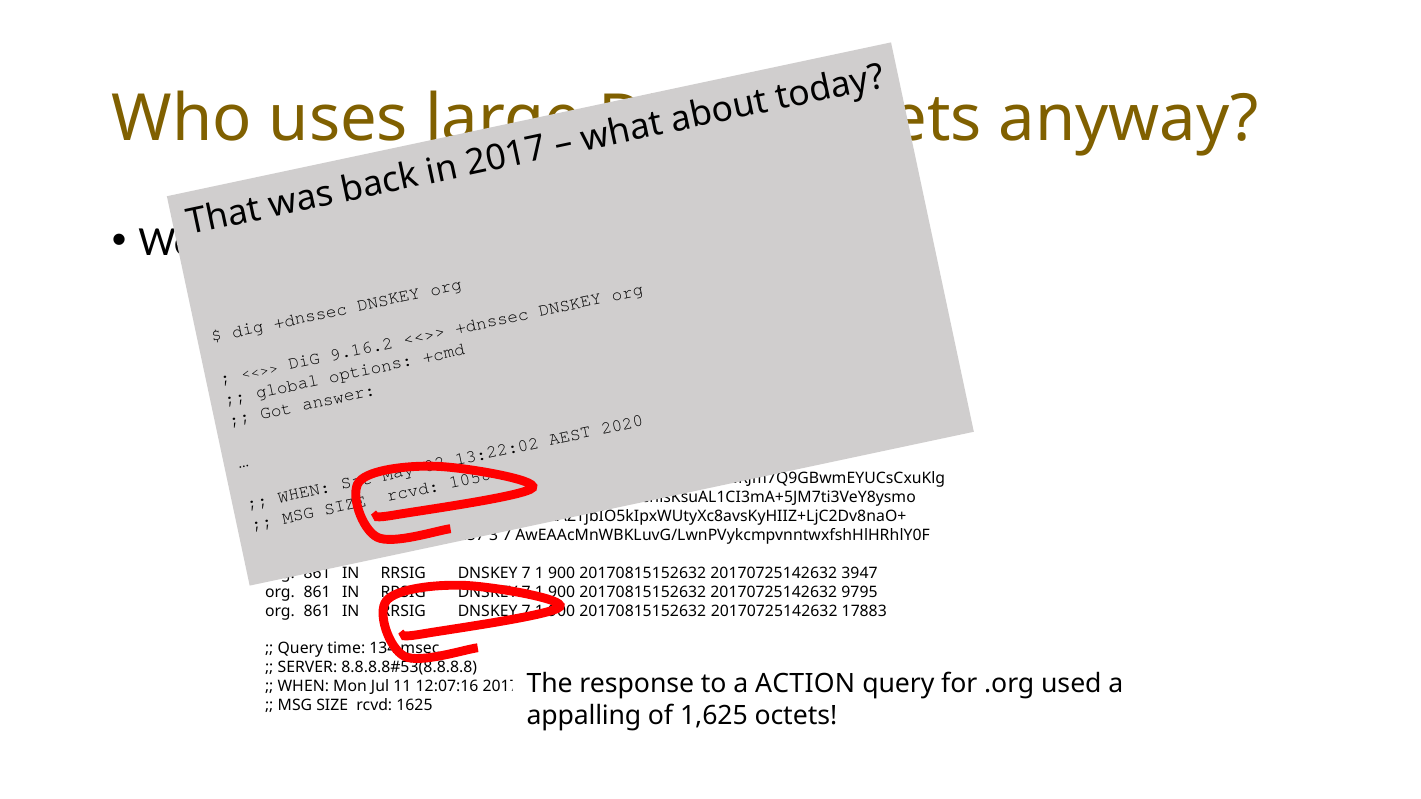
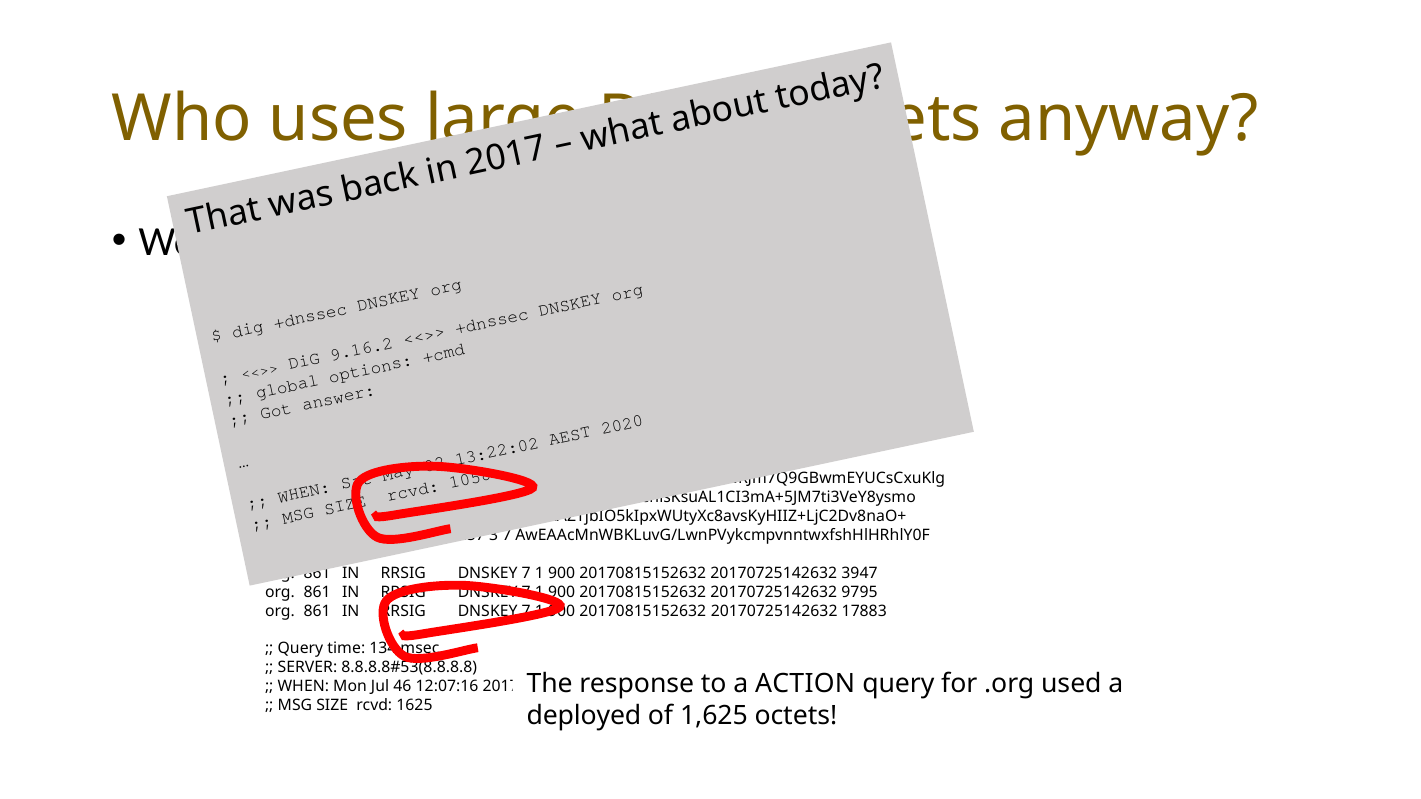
11: 11 -> 46 (402, 687)
appalling: appalling -> deployed (584, 716)
